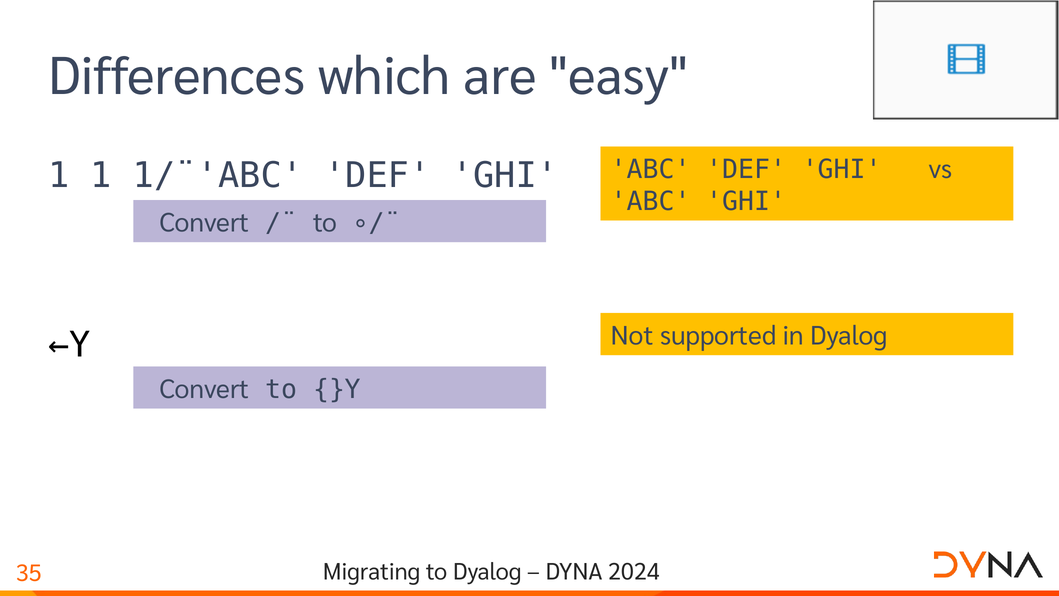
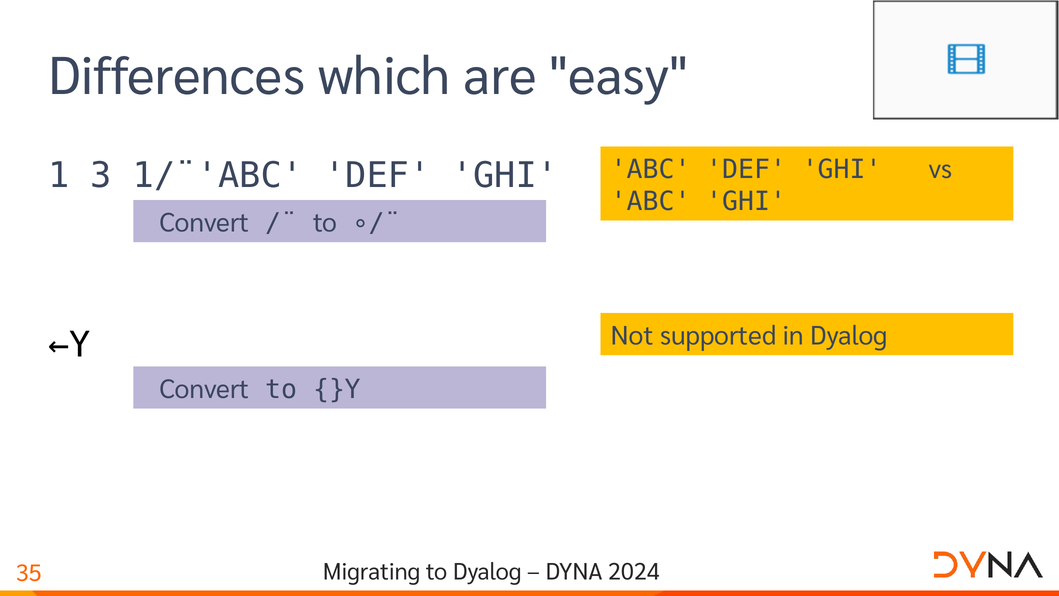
1 1: 1 -> 3 (101, 175)
